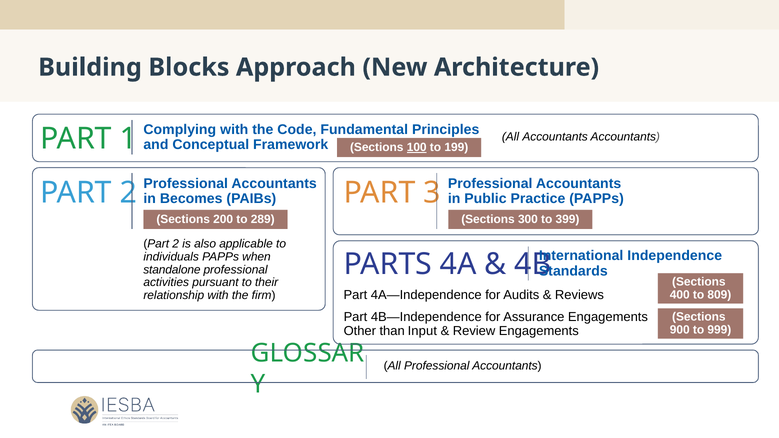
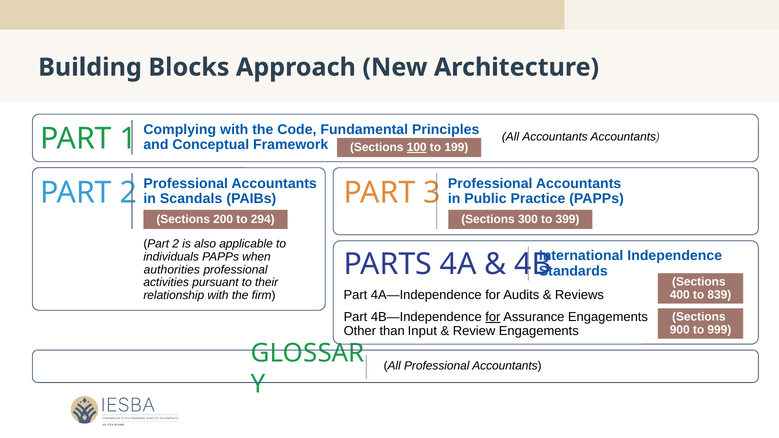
Becomes: Becomes -> Scandals (191, 199)
289: 289 -> 294 (263, 219)
standalone: standalone -> authorities (172, 270)
809: 809 -> 839 (719, 295)
for underline: none -> present (493, 317)
